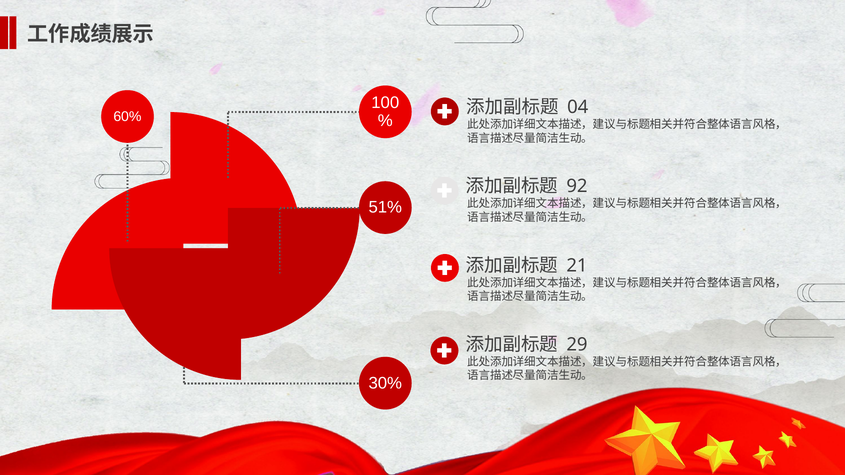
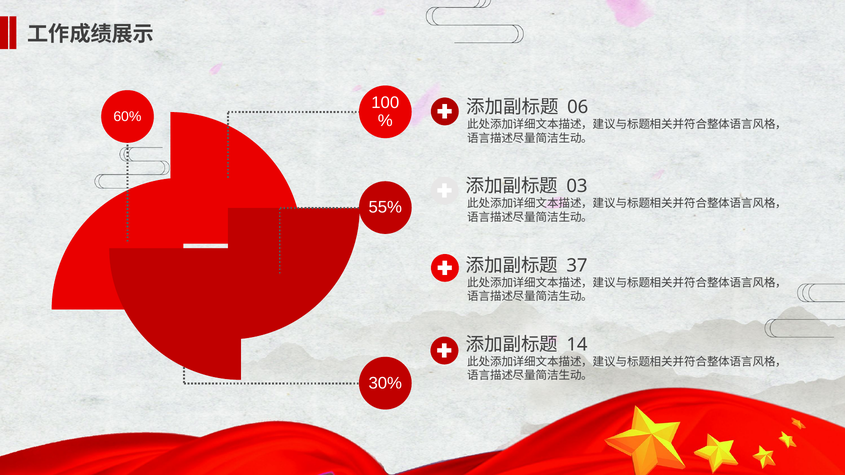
04: 04 -> 06 (578, 107)
92: 92 -> 03 (577, 187)
51%: 51% -> 55% (385, 208)
21: 21 -> 37 (577, 266)
29: 29 -> 14 (577, 345)
